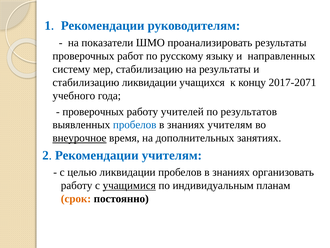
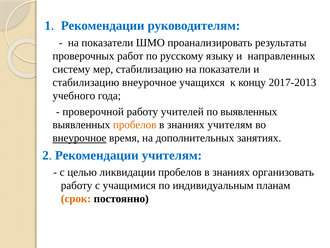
результаты: результаты -> показатели (225, 69)
стабилизацию ликвидации: ликвидации -> внеурочное (149, 82)
2017-2071: 2017-2071 -> 2017-2013 (292, 82)
проверочных: проверочных -> проверочной (93, 111)
по результатов: результатов -> выявленных (249, 111)
пробелов colour: blue -> orange (135, 125)
учащимися underline: present -> none (129, 185)
